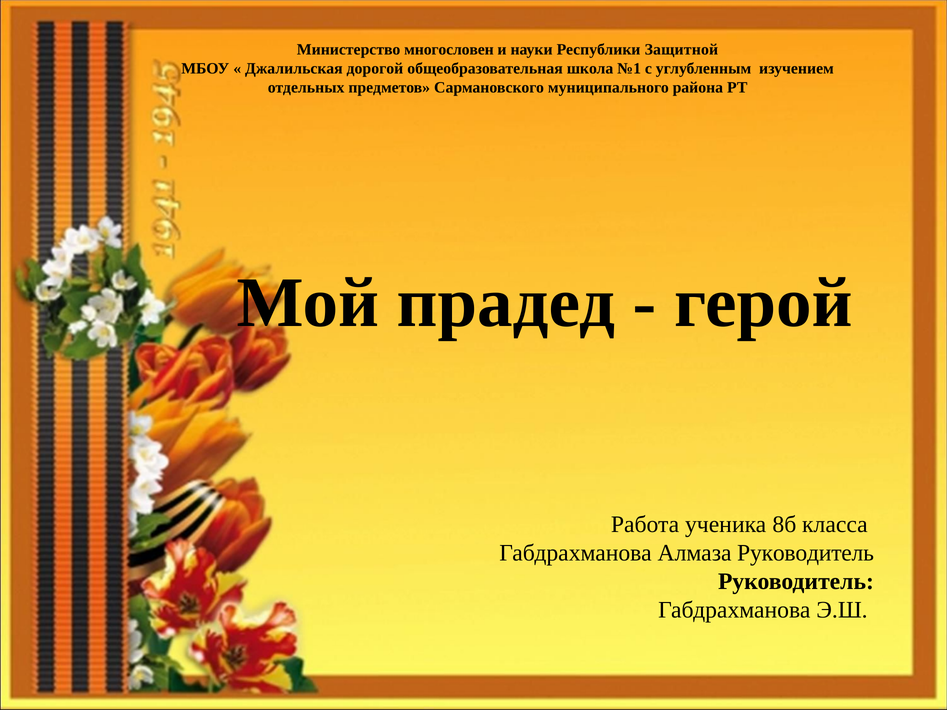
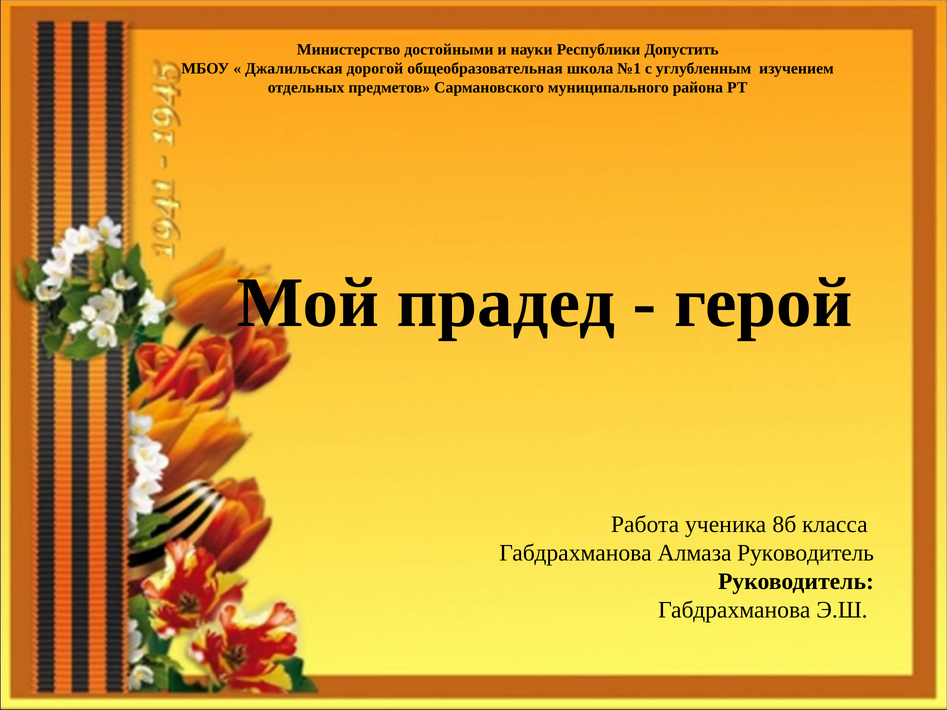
многословен: многословен -> достойными (449, 50)
Защитной: Защитной -> Допустить (682, 50)
